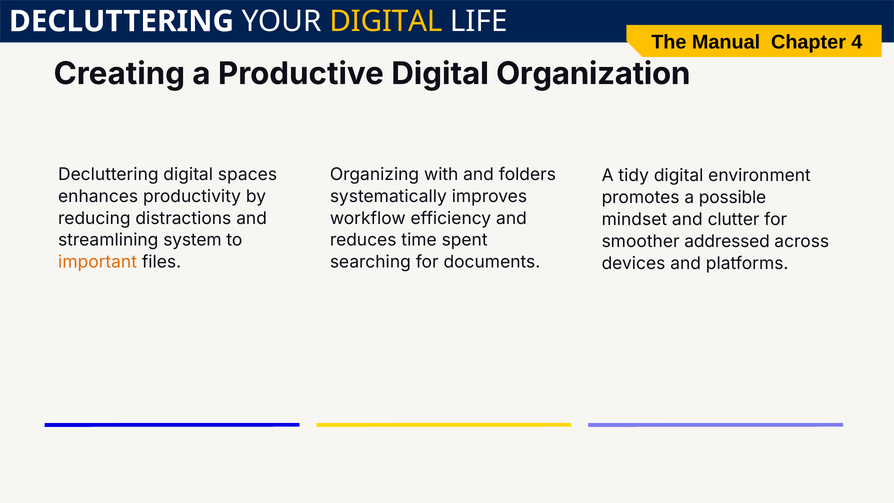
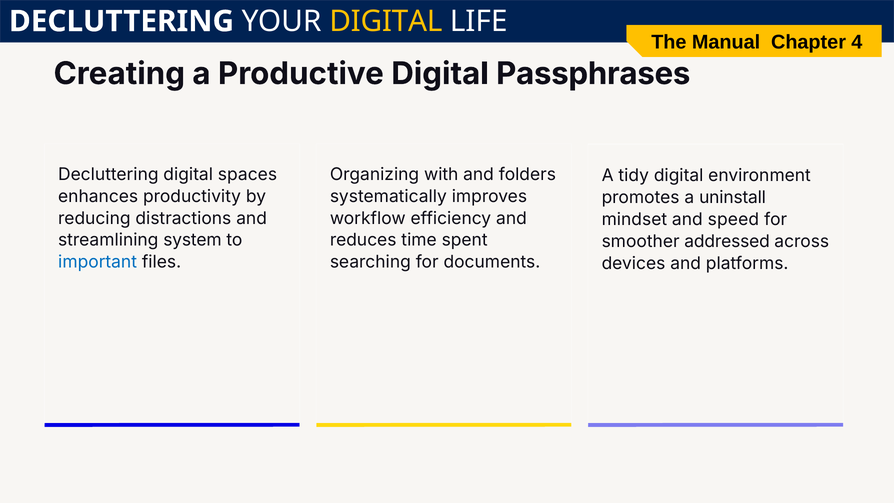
Organization: Organization -> Passphrases (593, 74)
possible: possible -> uninstall (733, 198)
clutter: clutter -> speed (733, 219)
important colour: orange -> blue (98, 262)
